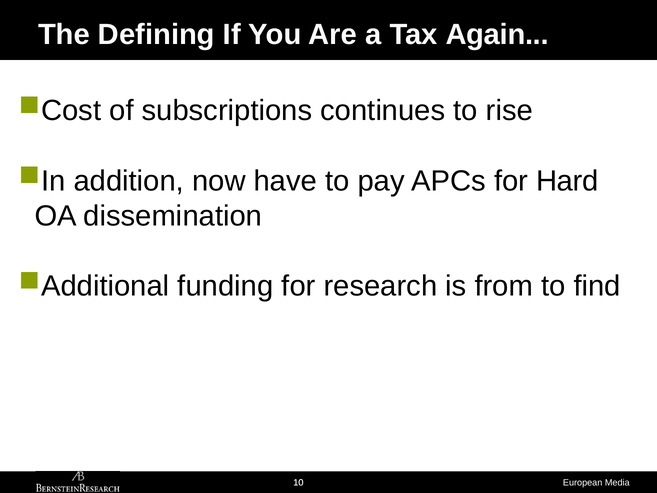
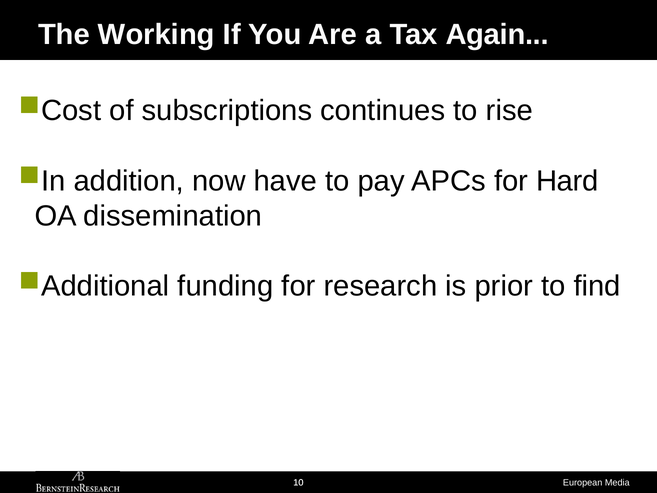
Defining: Defining -> Working (156, 34)
from: from -> prior (504, 286)
